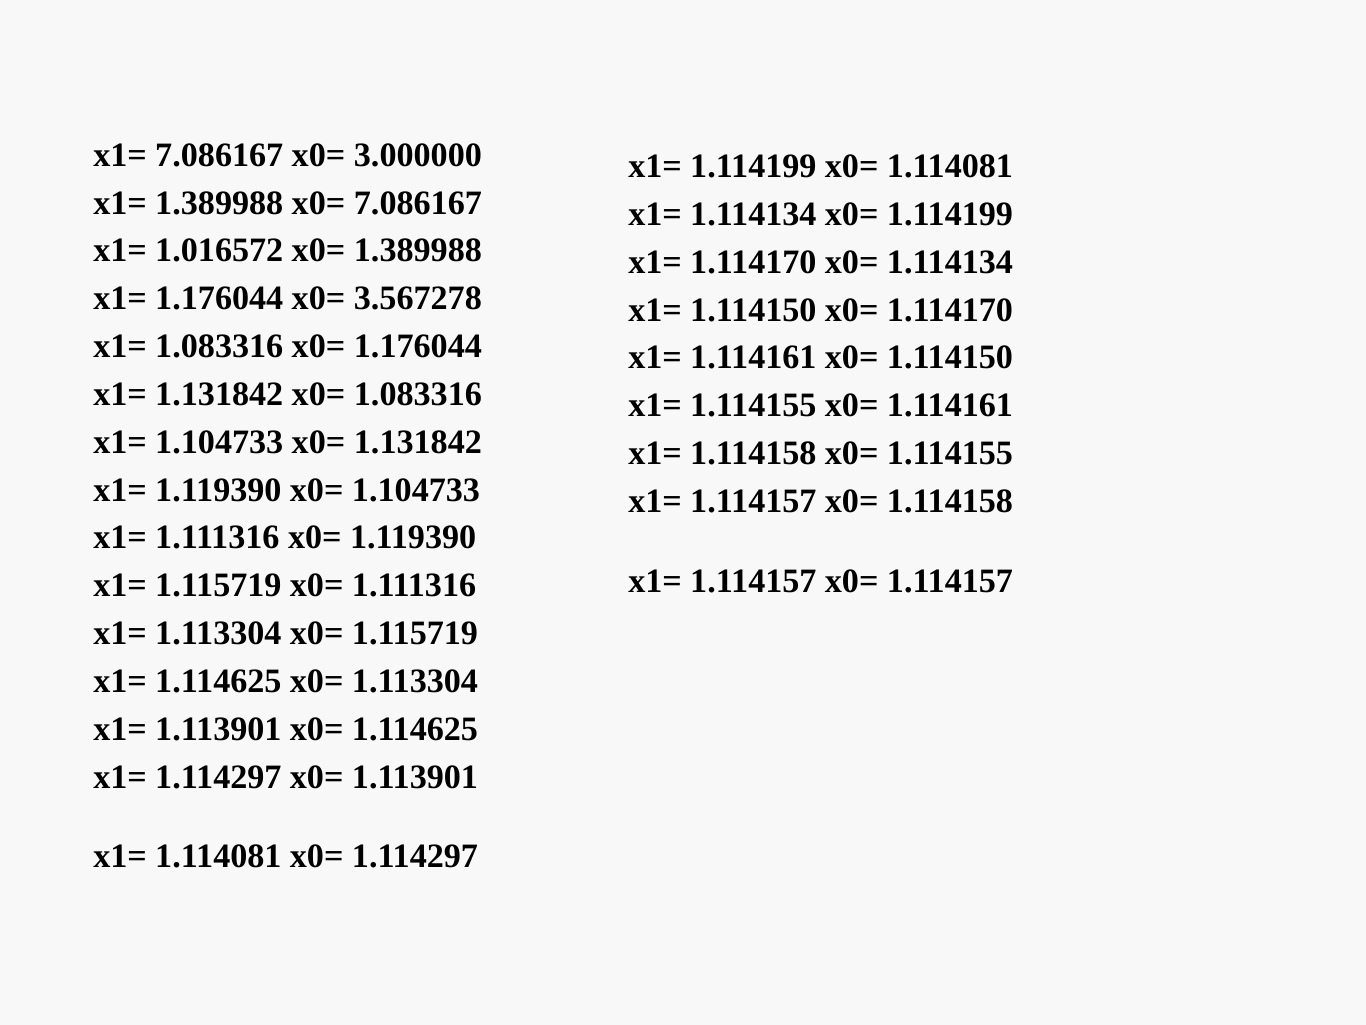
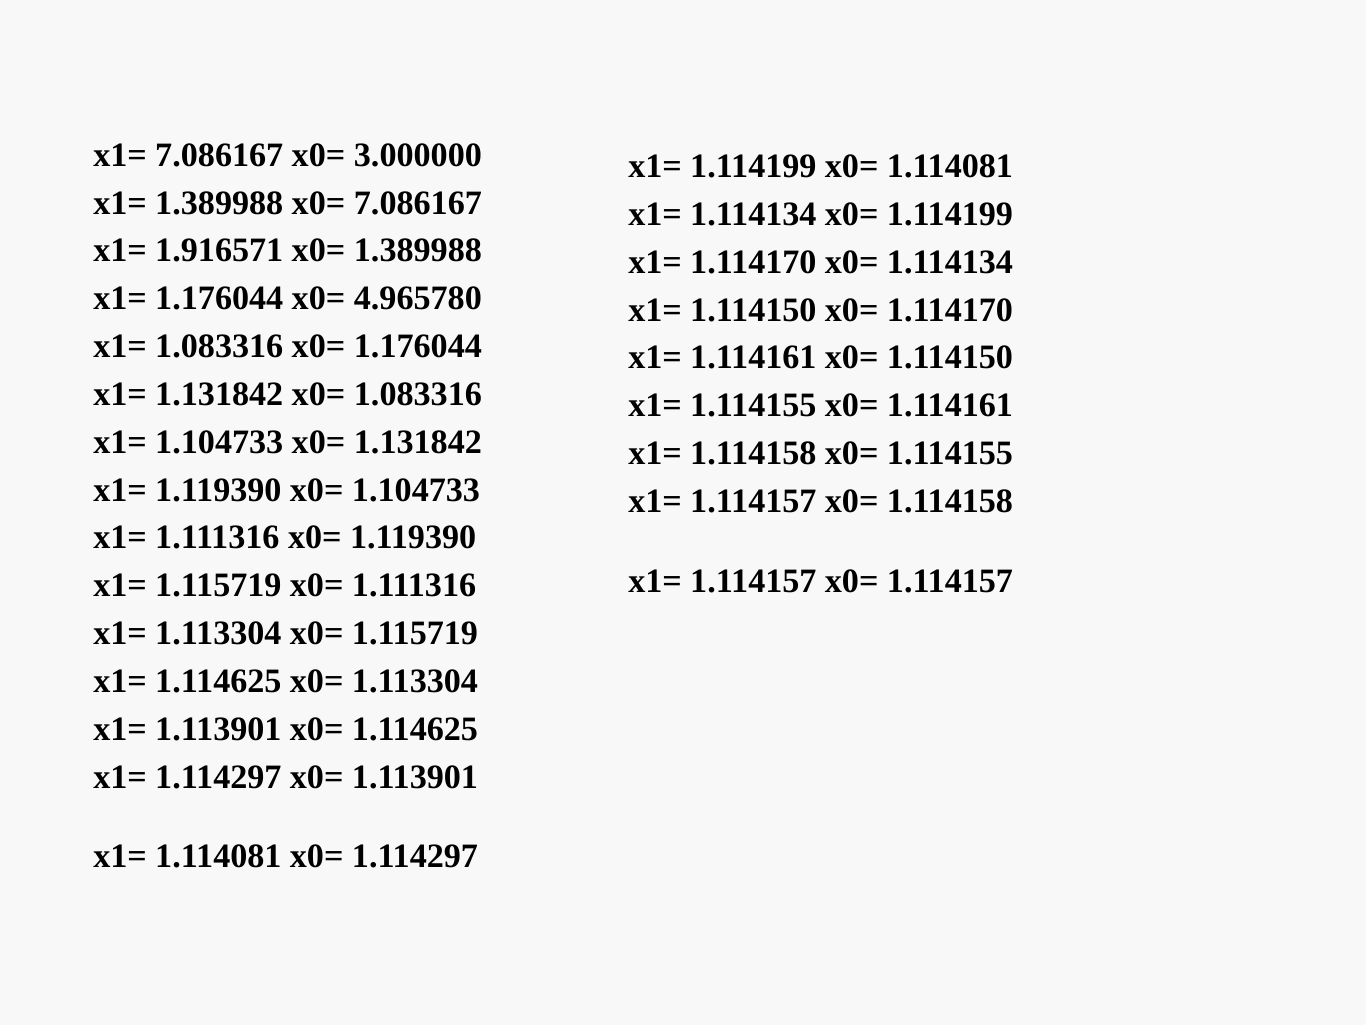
1.016572: 1.016572 -> 1.916571 (219, 251)
3.567278: 3.567278 -> 4.965780 (418, 298)
